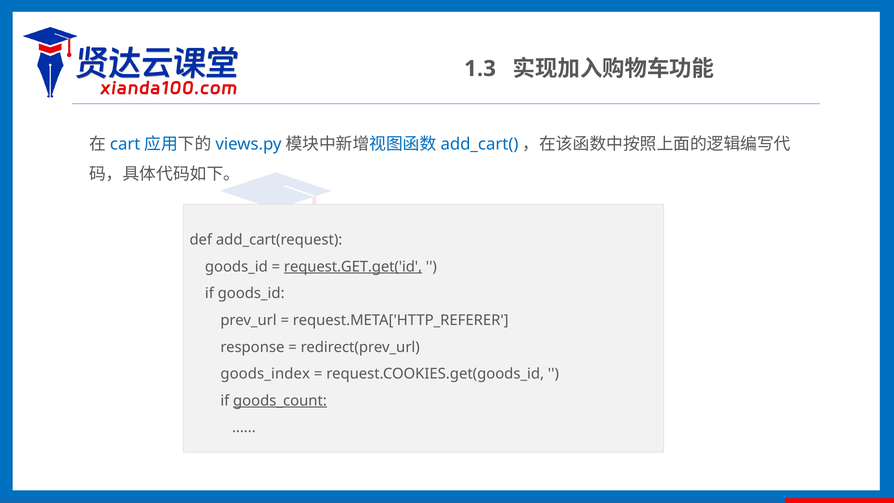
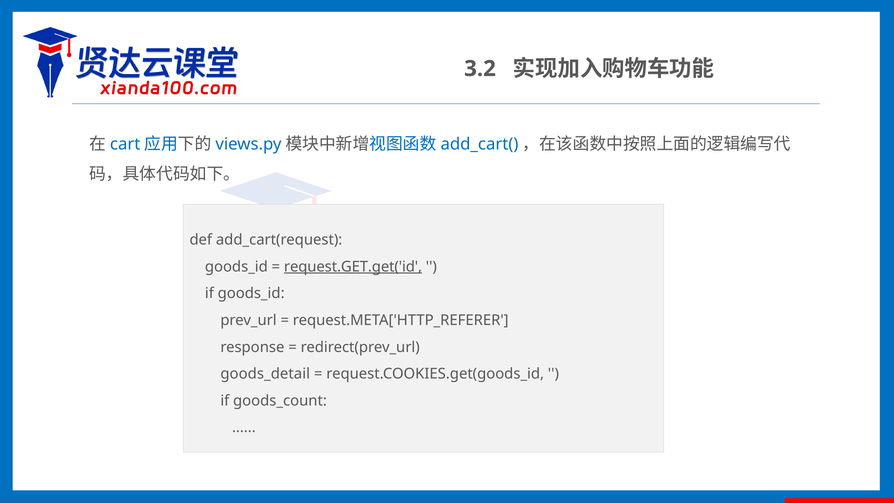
1.3: 1.3 -> 3.2 (480, 69)
goods_index: goods_index -> goods_detail (265, 374)
goods_count underline: present -> none (280, 401)
